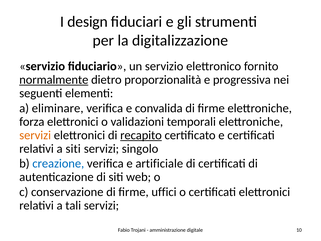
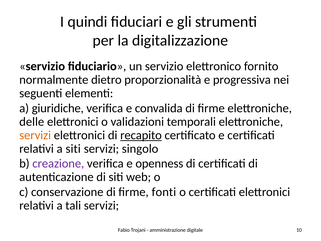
design: design -> quindi (88, 22)
normalmente underline: present -> none (54, 80)
eliminare: eliminare -> giuridiche (58, 108)
forza: forza -> delle (32, 122)
creazione colour: blue -> purple (58, 163)
artificiale: artificiale -> openness (159, 163)
uffici: uffici -> fonti (164, 192)
